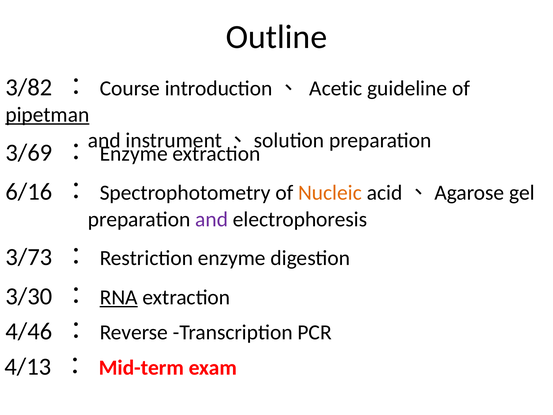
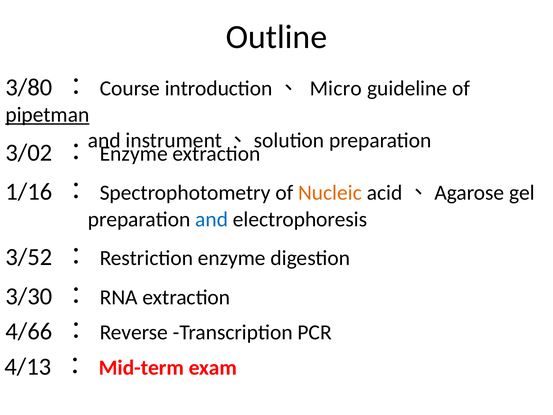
3/82: 3/82 -> 3/80 (29, 87)
Acetic: Acetic -> Micro (336, 88)
3/69: 3/69 -> 3/02 (29, 153)
6/16: 6/16 -> 1/16 (29, 192)
and colour: purple -> blue (212, 219)
3/73: 3/73 -> 3/52 (29, 257)
RNA underline: present -> none (119, 297)
4/46: 4/46 -> 4/66 (29, 331)
